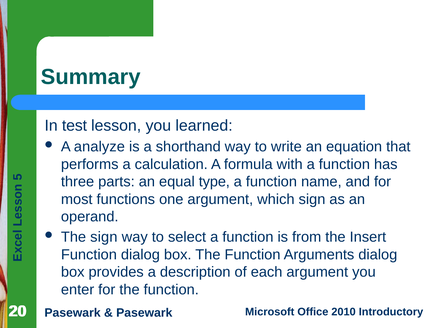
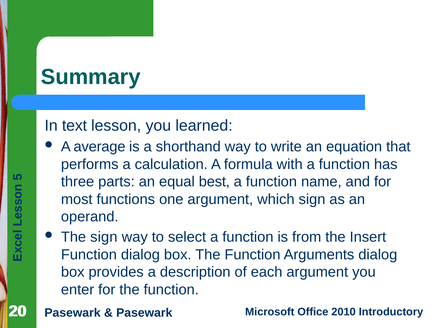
test: test -> text (74, 126)
analyze: analyze -> average (100, 147)
type: type -> best (214, 182)
